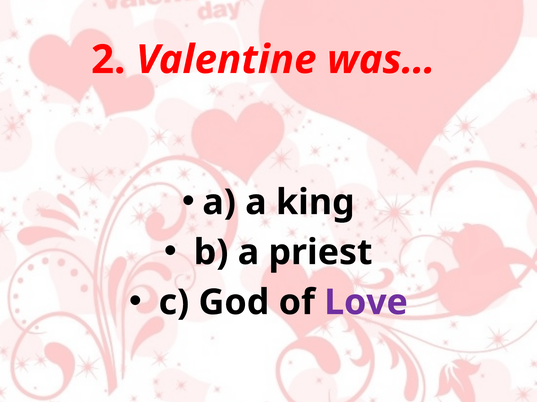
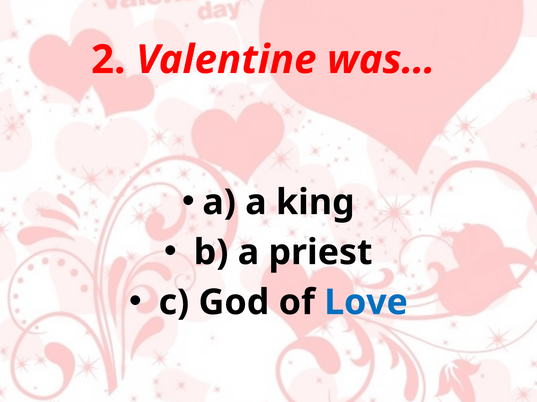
Love colour: purple -> blue (366, 303)
